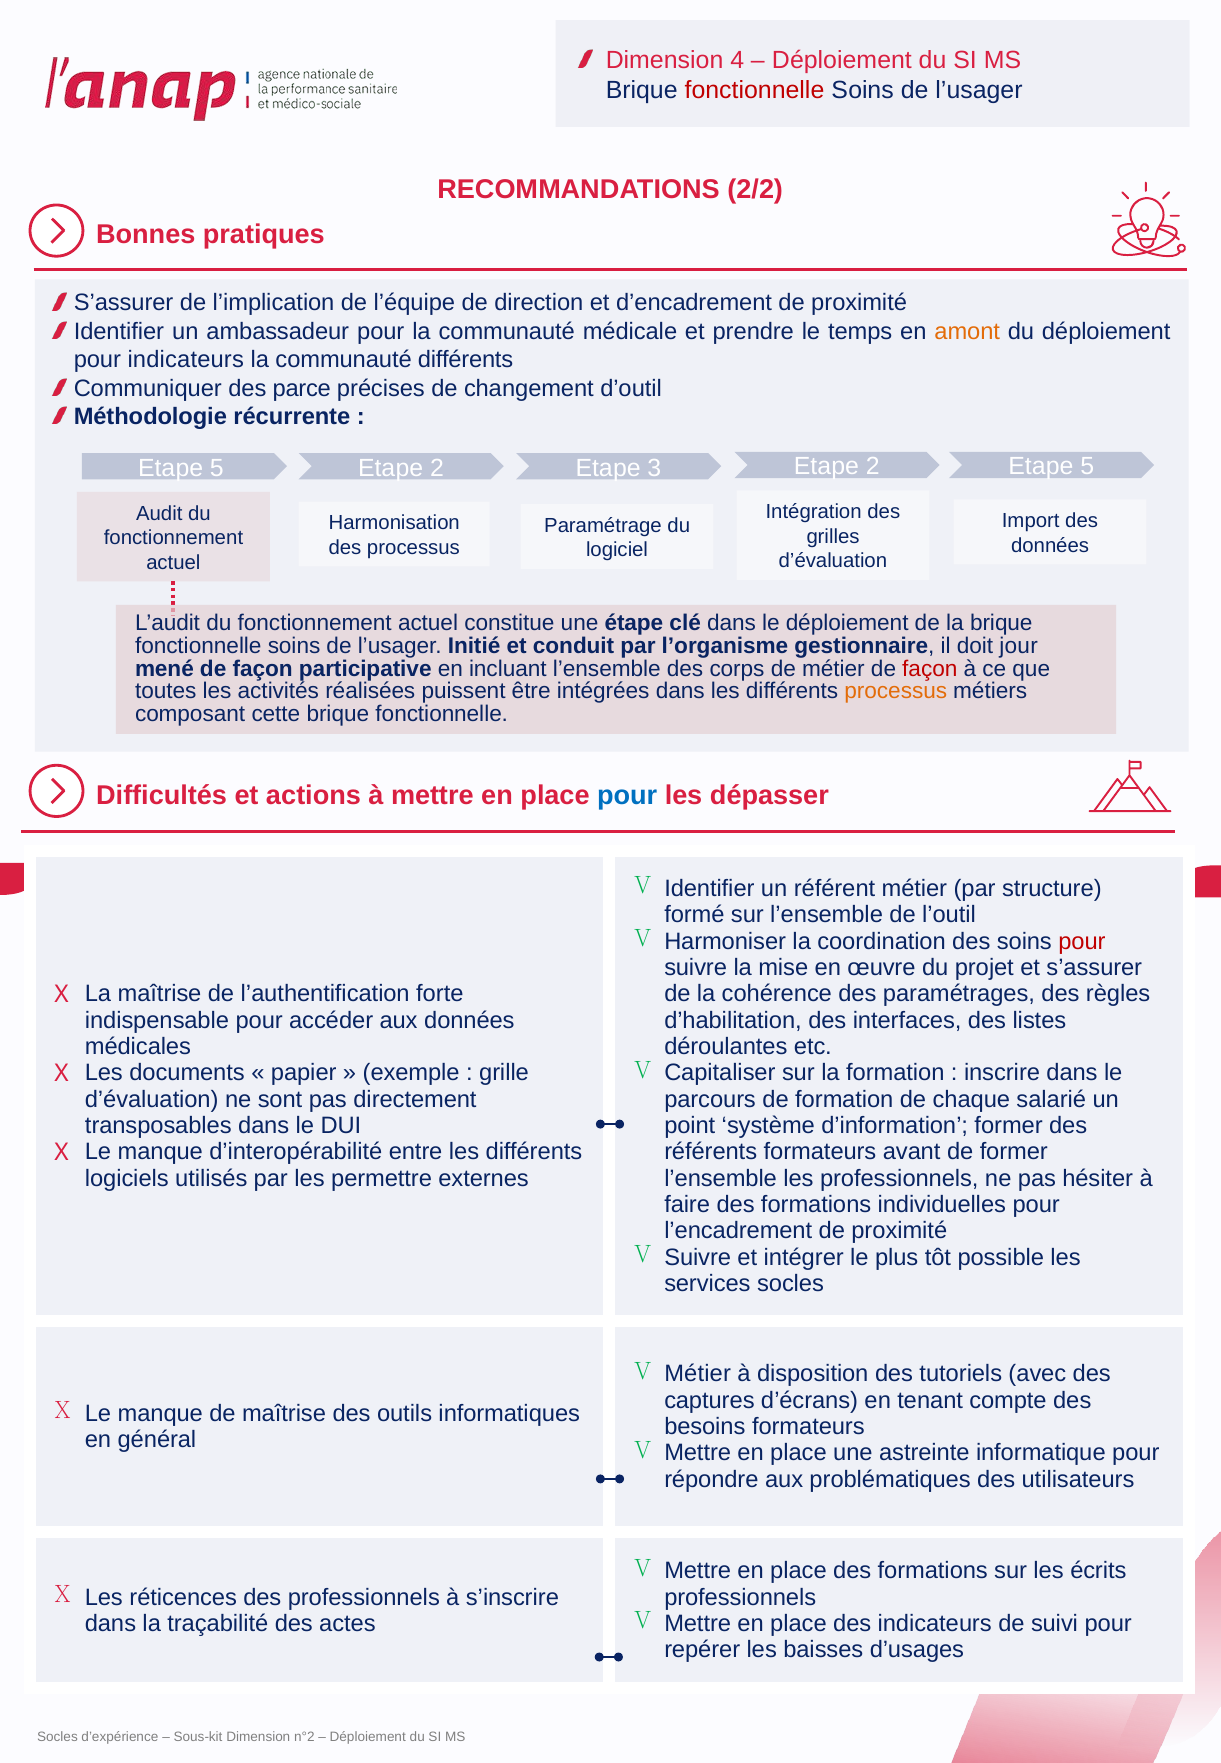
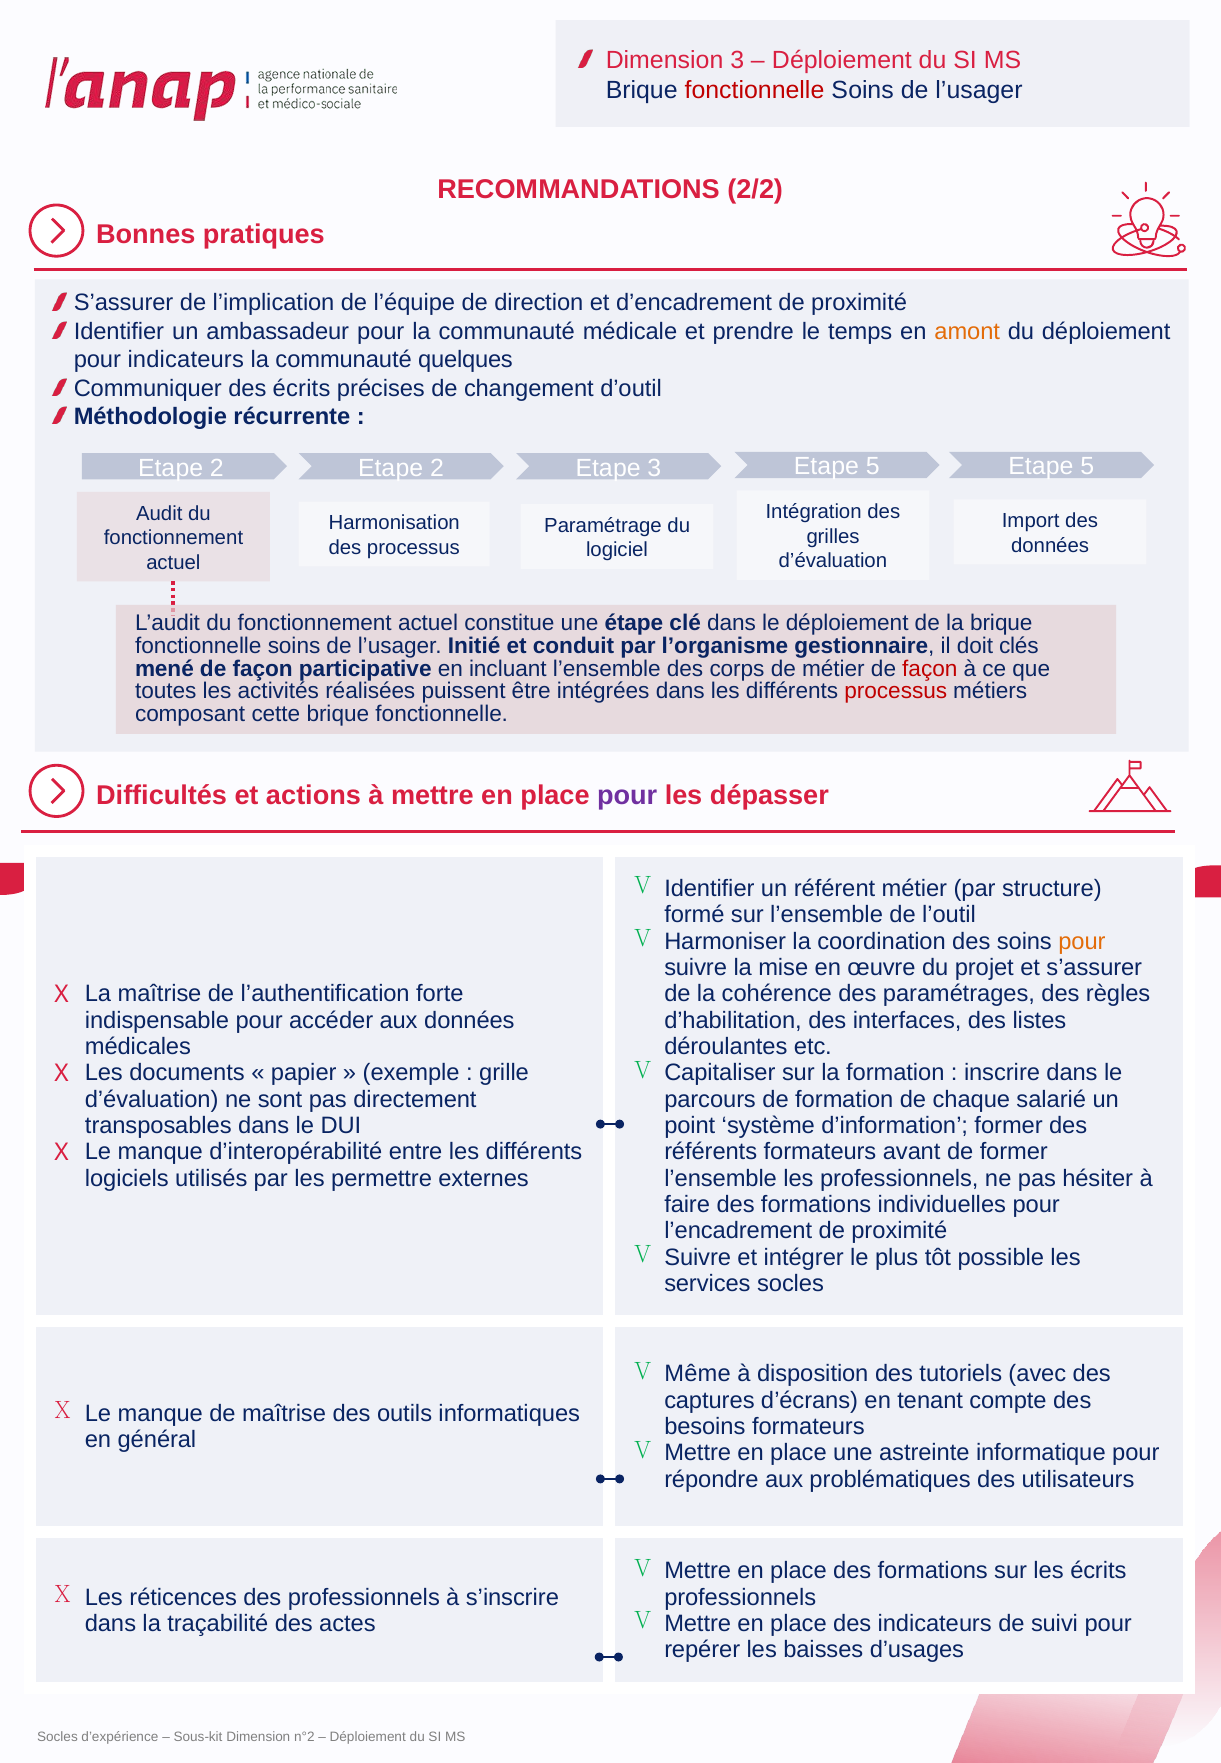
Dimension 4: 4 -> 3 (737, 60)
communauté différents: différents -> quelques (465, 360)
des parce: parce -> écrits (302, 389)
5: 5 -> 2 (217, 468)
3 Etape 2: 2 -> 5 (873, 467)
jour: jour -> clés (1019, 646)
processus colour: orange -> red (896, 692)
pour colour: blue -> purple (627, 795)
pour colour: red -> orange (1082, 942)
Métier: Métier -> Même (698, 1375)
